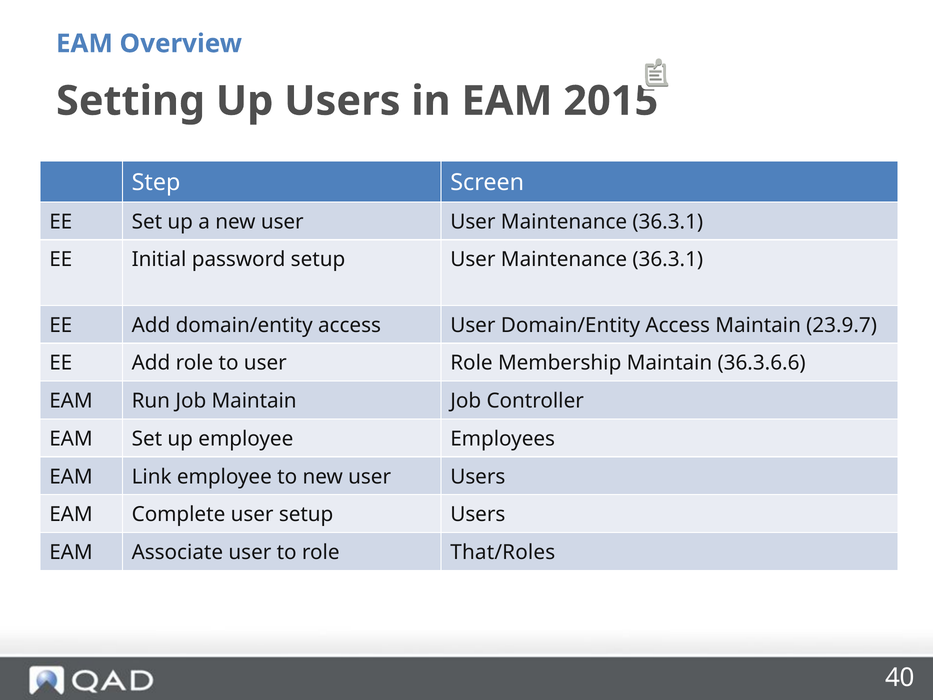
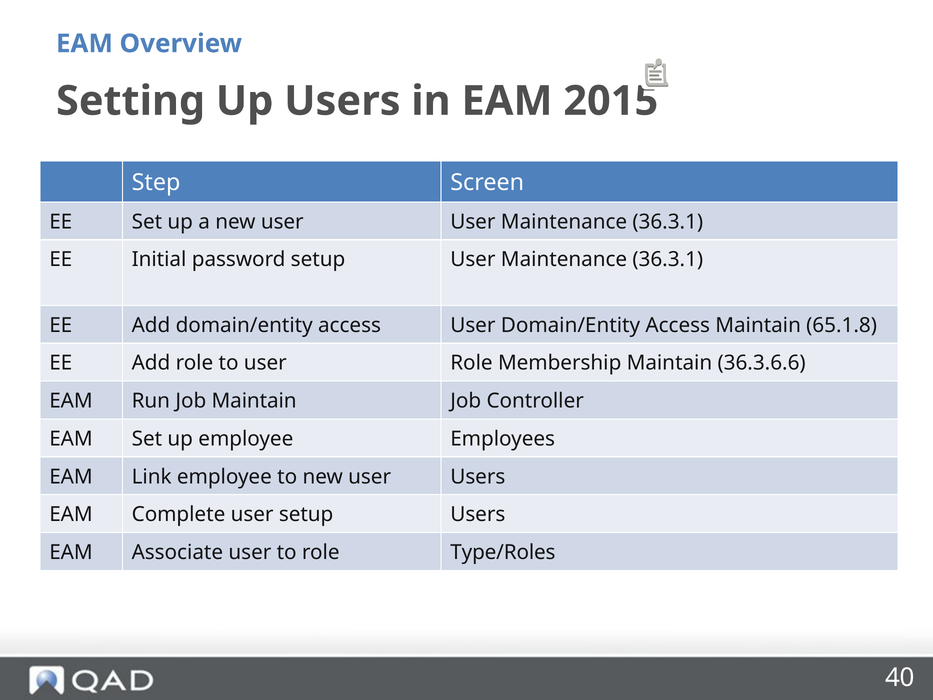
23.9.7: 23.9.7 -> 65.1.8 (842, 325)
That/Roles: That/Roles -> Type/Roles (503, 552)
